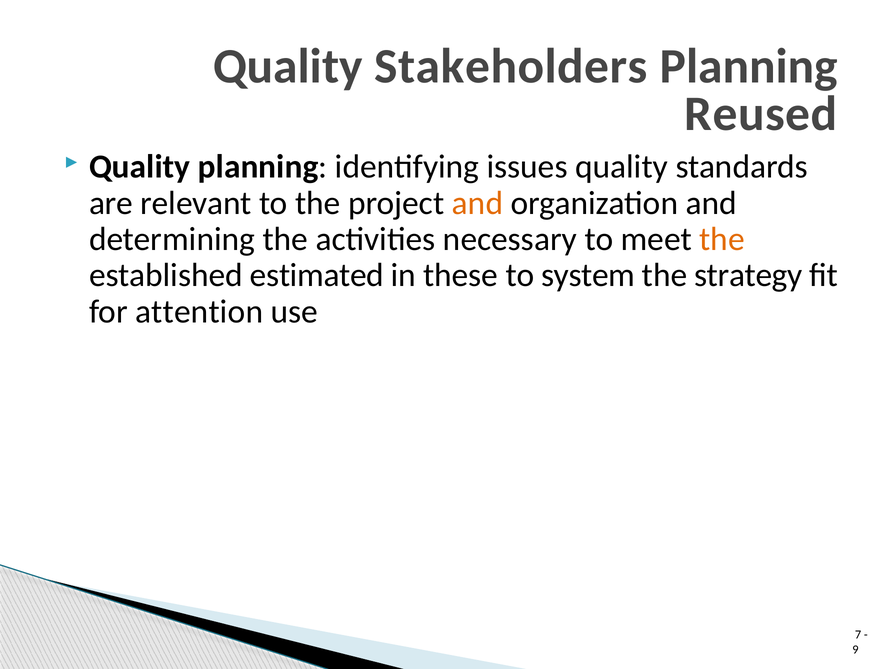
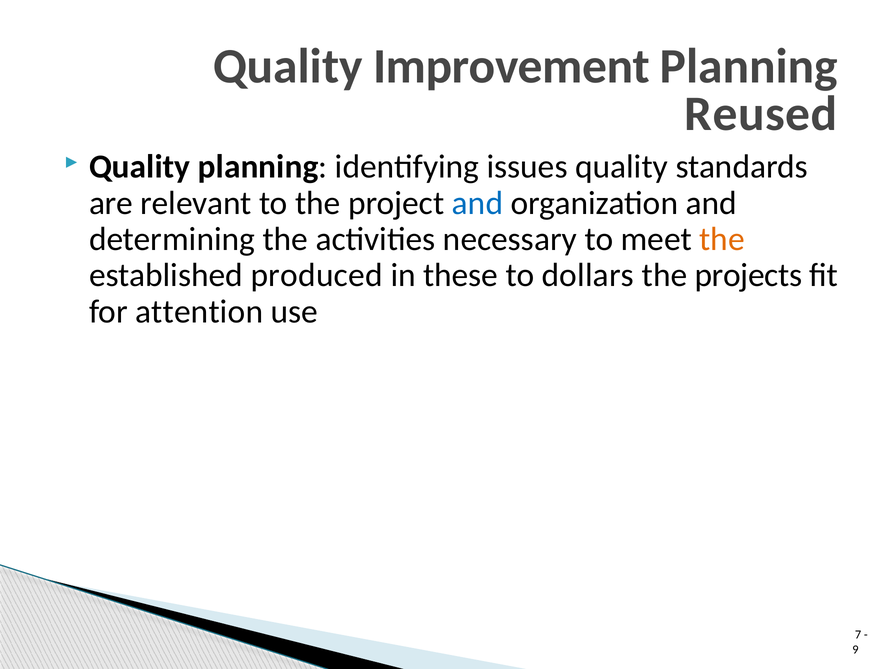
Stakeholders: Stakeholders -> Improvement (512, 66)
and colour: orange -> blue (478, 203)
estimated: estimated -> produced (317, 275)
system: system -> dollars (588, 275)
strategy: strategy -> projects (748, 275)
